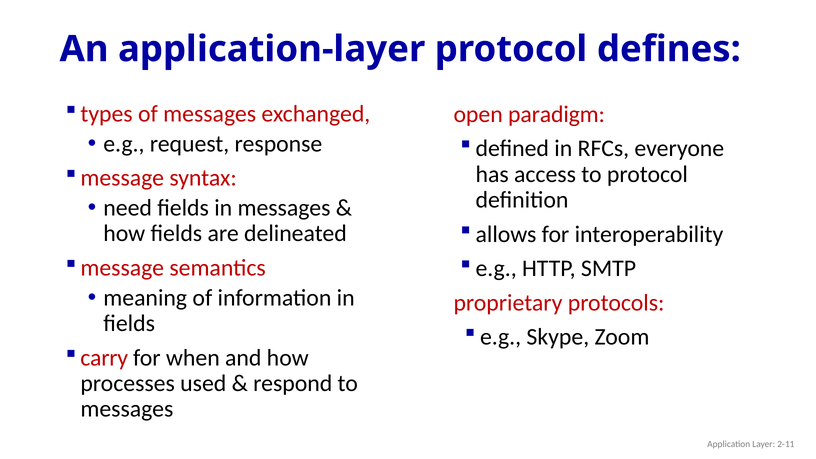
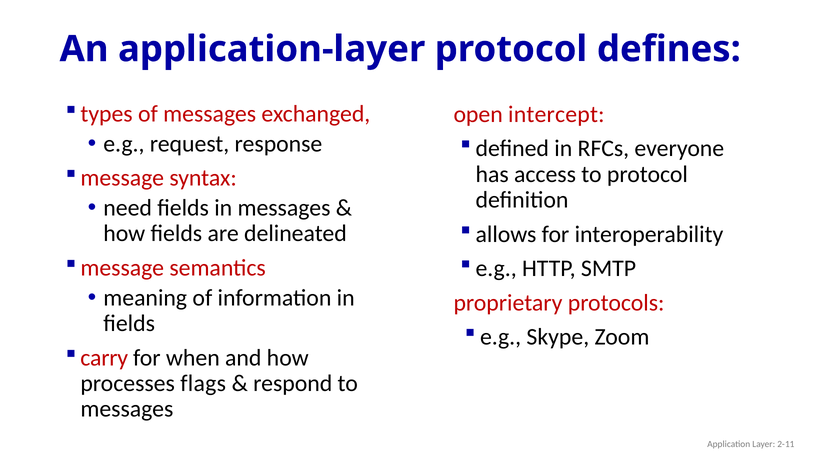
paradigm: paradigm -> intercept (556, 114)
used: used -> flags (203, 383)
